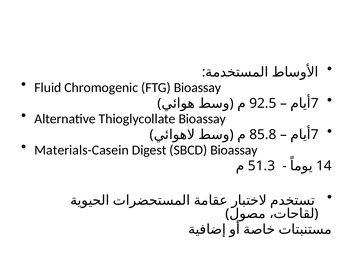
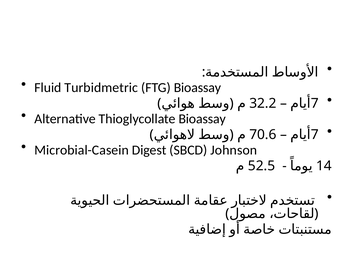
Chromogenic: Chromogenic -> Turbidmetric (101, 88)
92.5: 92.5 -> 32.2 (263, 104)
85.8: 85.8 -> 70.6 (263, 135)
Materials-Casein: Materials-Casein -> Microbial-Casein (82, 151)
SBCD Bioassay: Bioassay -> Johnson (234, 151)
51.3: 51.3 -> 52.5 (262, 166)
